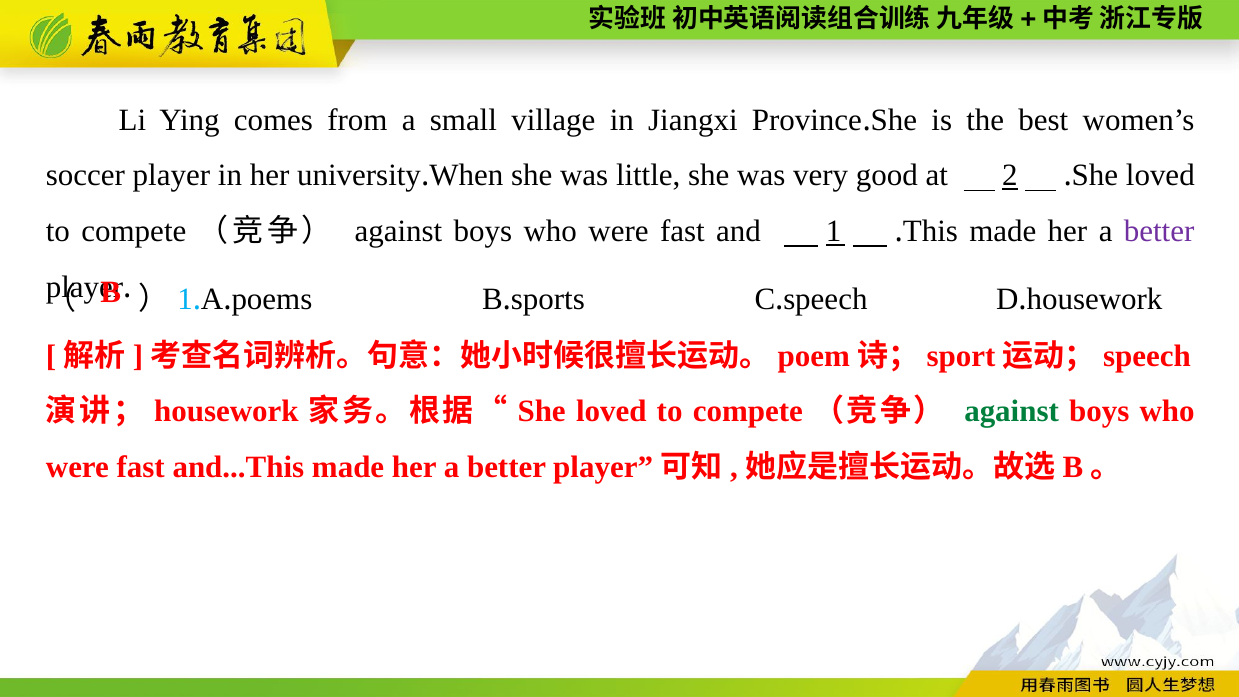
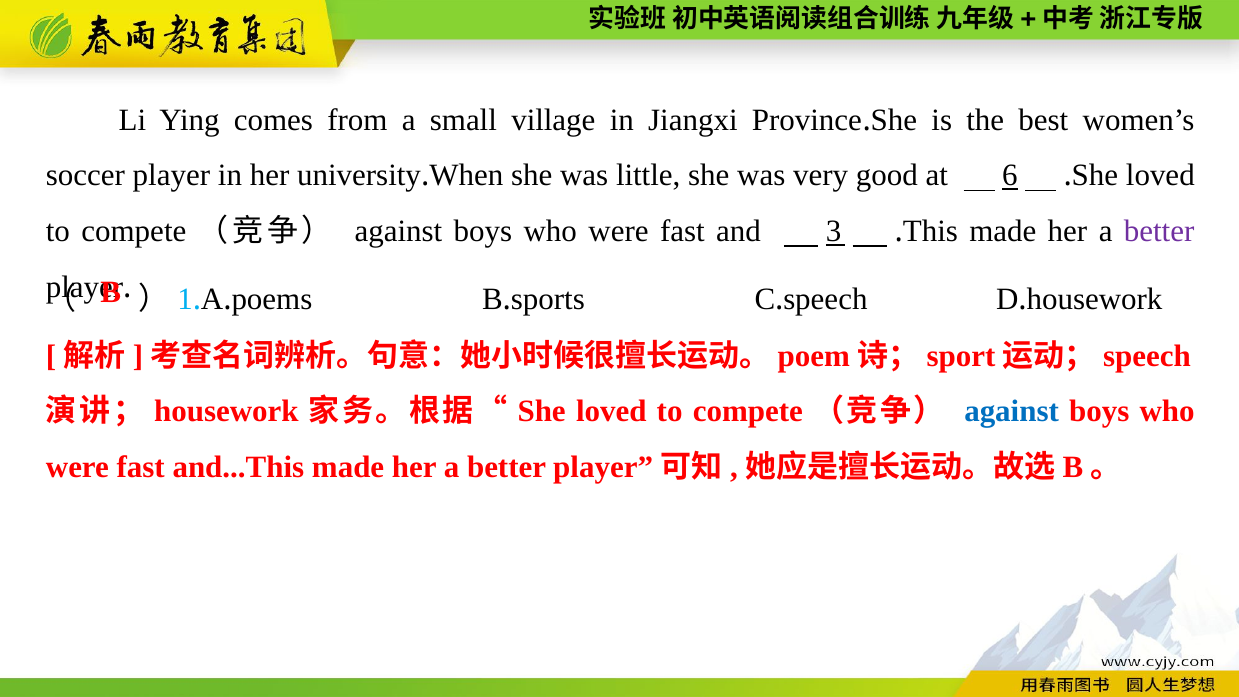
2: 2 -> 6 (1010, 176)
1: 1 -> 3 (834, 231)
against colour: green -> blue (1012, 412)
